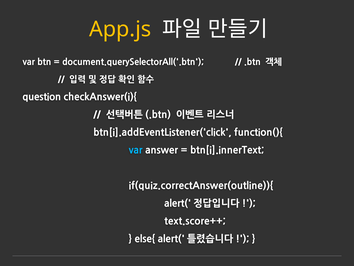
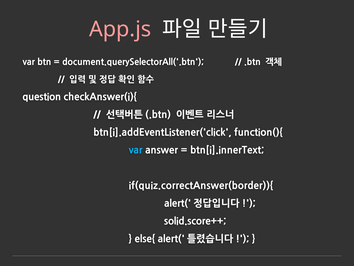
App.js colour: yellow -> pink (120, 29)
if(quiz.correctAnswer(outline)){: if(quiz.correctAnswer(outline)){ -> if(quiz.correctAnswer(border)){ (201, 185)
text.score++: text.score++ -> solid.score++ (195, 221)
